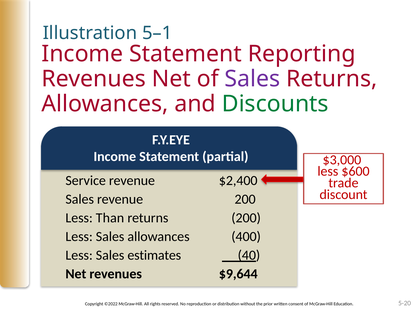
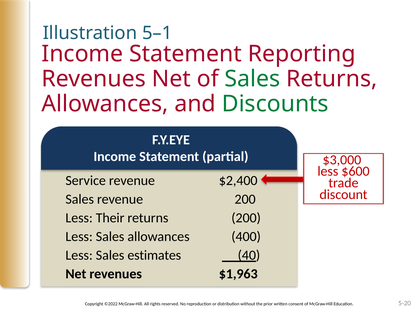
Sales colour: purple -> green (252, 79)
Than: Than -> Their (110, 218)
$9,644: $9,644 -> $1,963 (238, 274)
